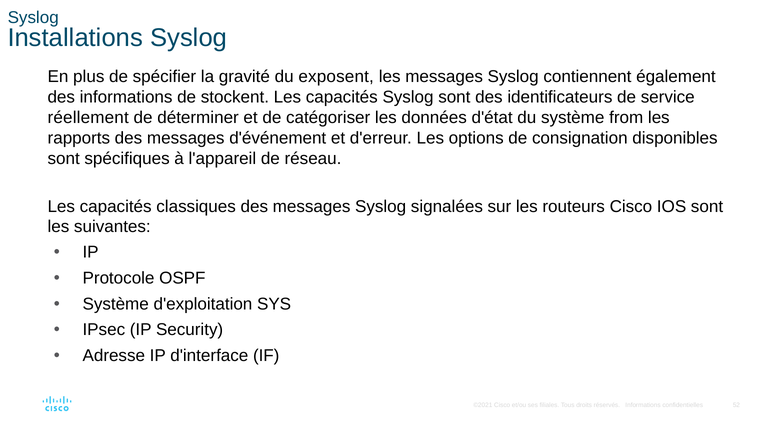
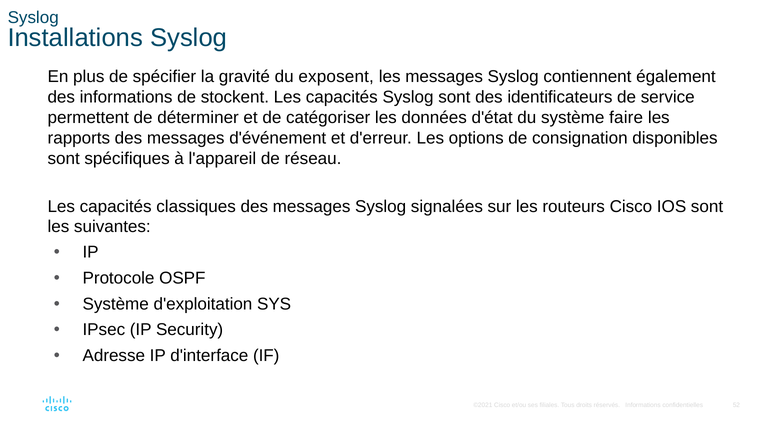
réellement: réellement -> permettent (88, 118)
from: from -> faire (626, 118)
